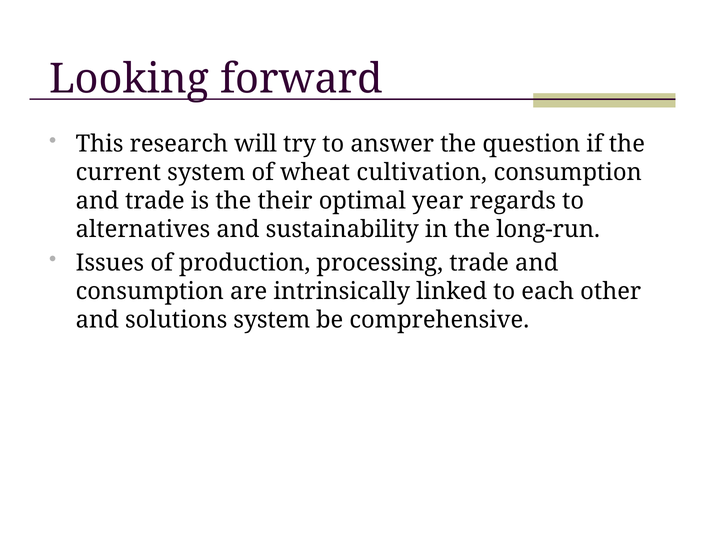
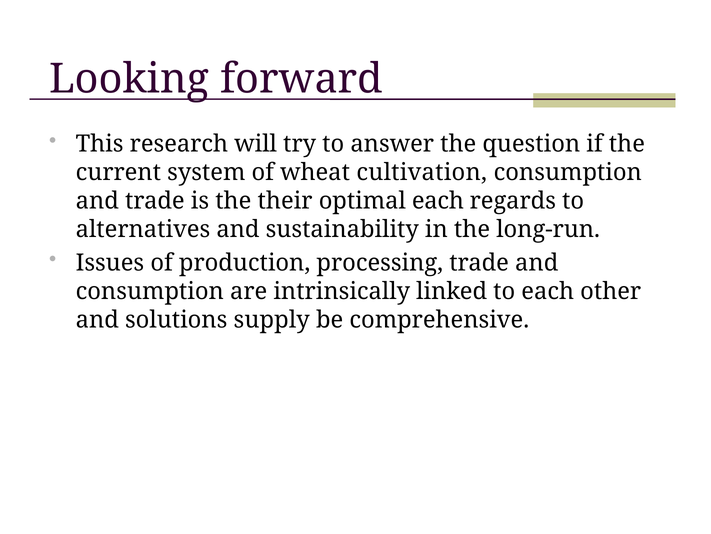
optimal year: year -> each (438, 201)
solutions system: system -> supply (272, 319)
